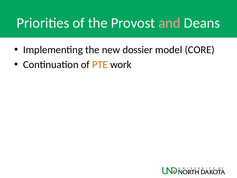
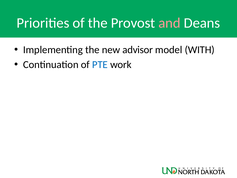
dossier: dossier -> advisor (138, 50)
CORE: CORE -> WITH (200, 50)
PTE colour: orange -> blue (100, 64)
